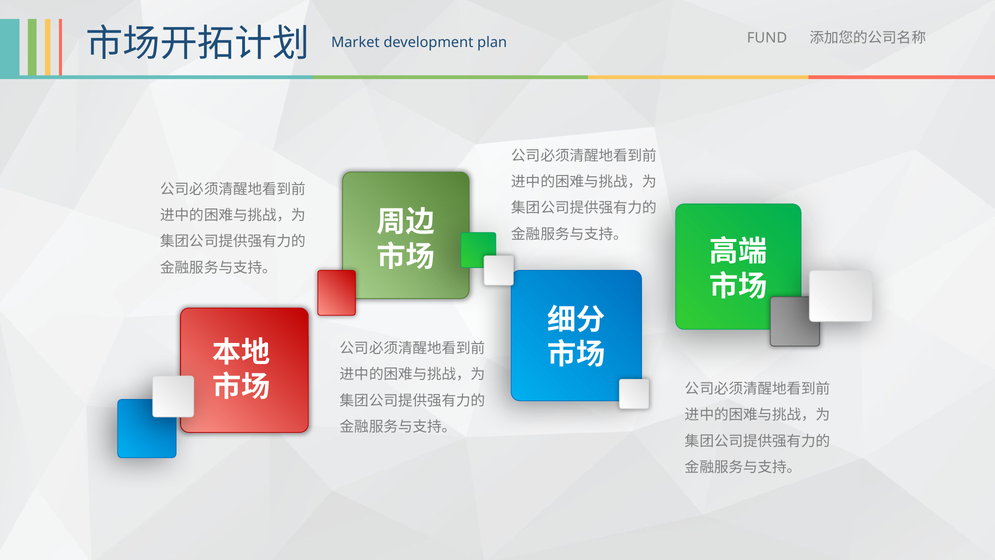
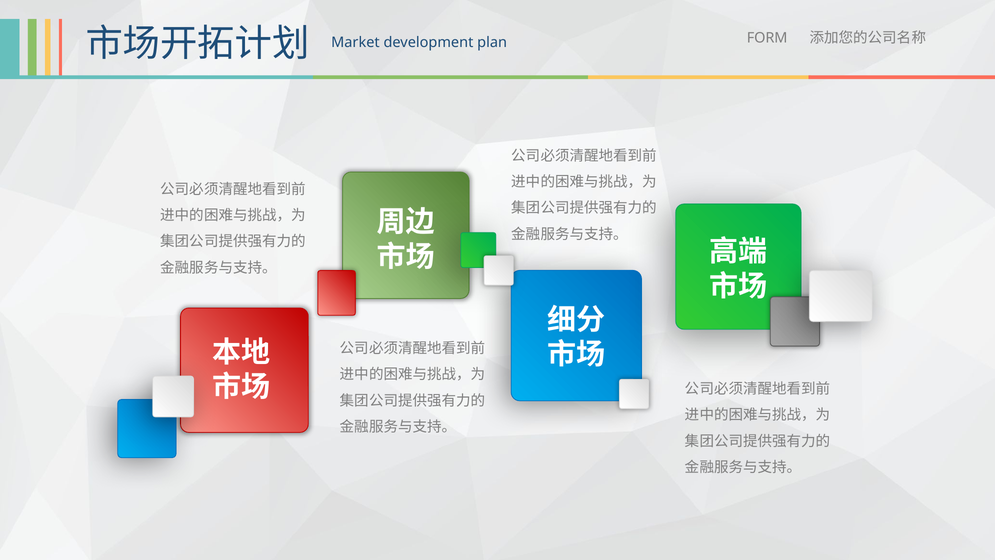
FUND: FUND -> FORM (767, 38)
